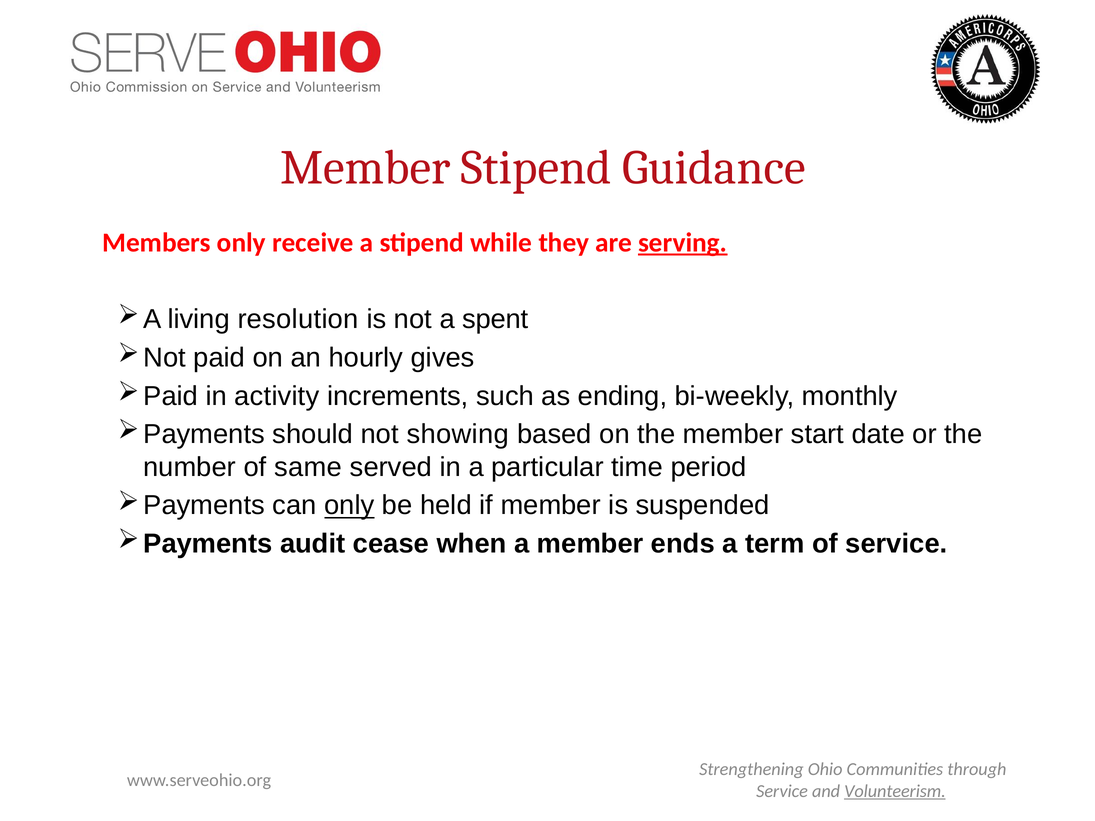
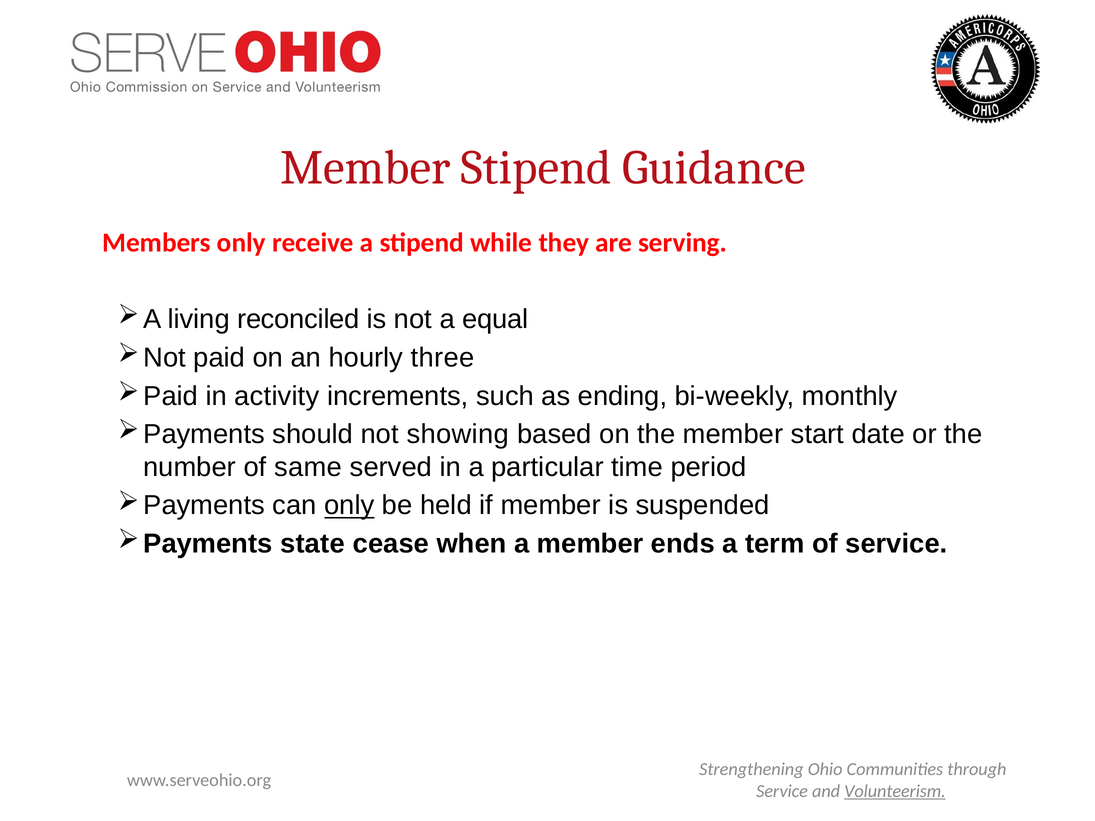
serving underline: present -> none (683, 243)
resolution: resolution -> reconciled (298, 319)
spent: spent -> equal (495, 319)
gives: gives -> three (443, 358)
audit: audit -> state (313, 544)
